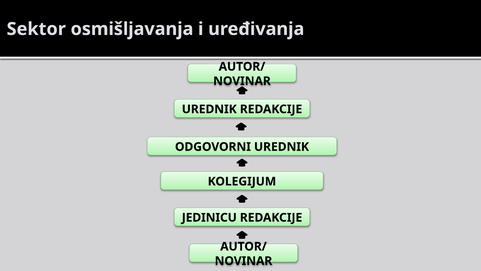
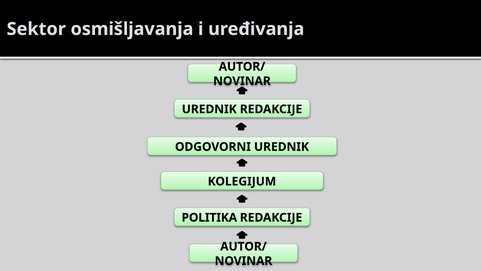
JEDINICU: JEDINICU -> POLITIKA (209, 217)
